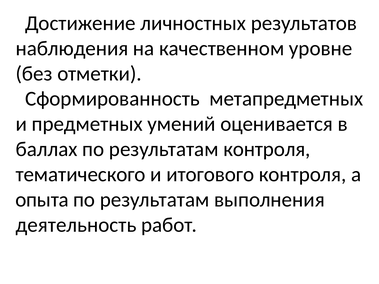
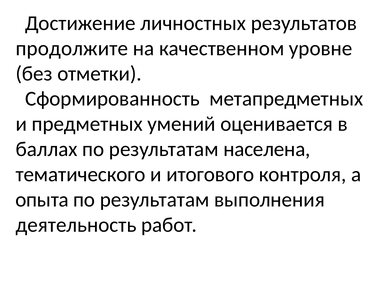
наблюдения: наблюдения -> продолжите (72, 48)
результатам контроля: контроля -> населена (267, 149)
